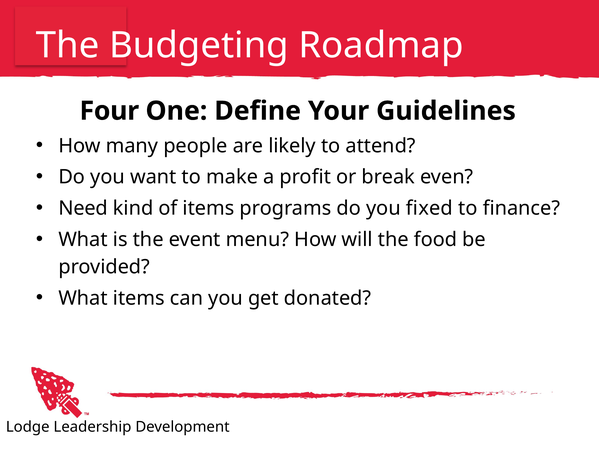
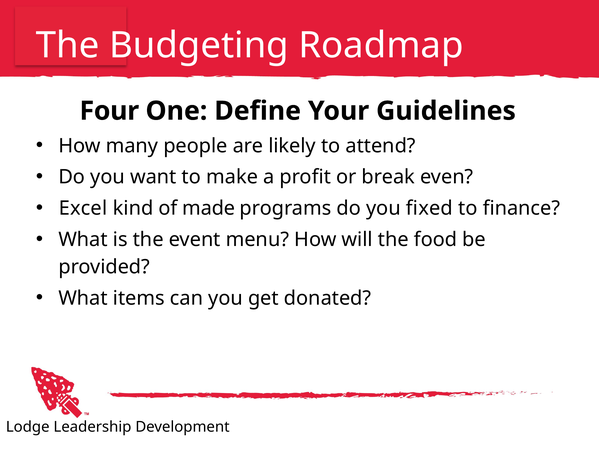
Need: Need -> Excel (83, 208)
of items: items -> made (209, 208)
